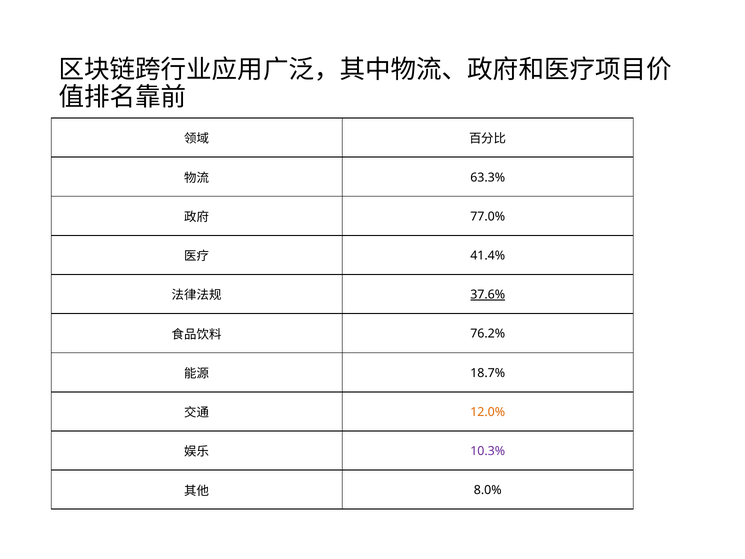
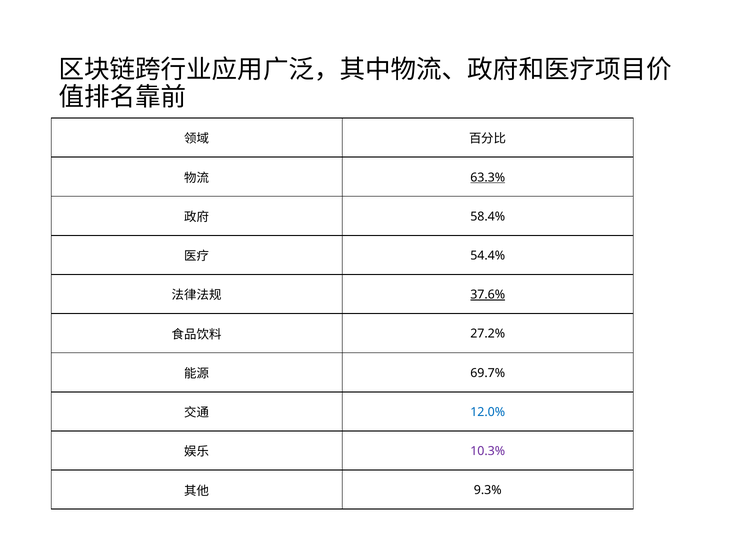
63.3% underline: none -> present (488, 177)
77.0%: 77.0% -> 58.4% (488, 216)
41.4%: 41.4% -> 54.4% (488, 256)
76.2%: 76.2% -> 27.2% (488, 334)
18.7%: 18.7% -> 69.7% (488, 373)
12.0% colour: orange -> blue (488, 412)
8.0%: 8.0% -> 9.3% (488, 490)
